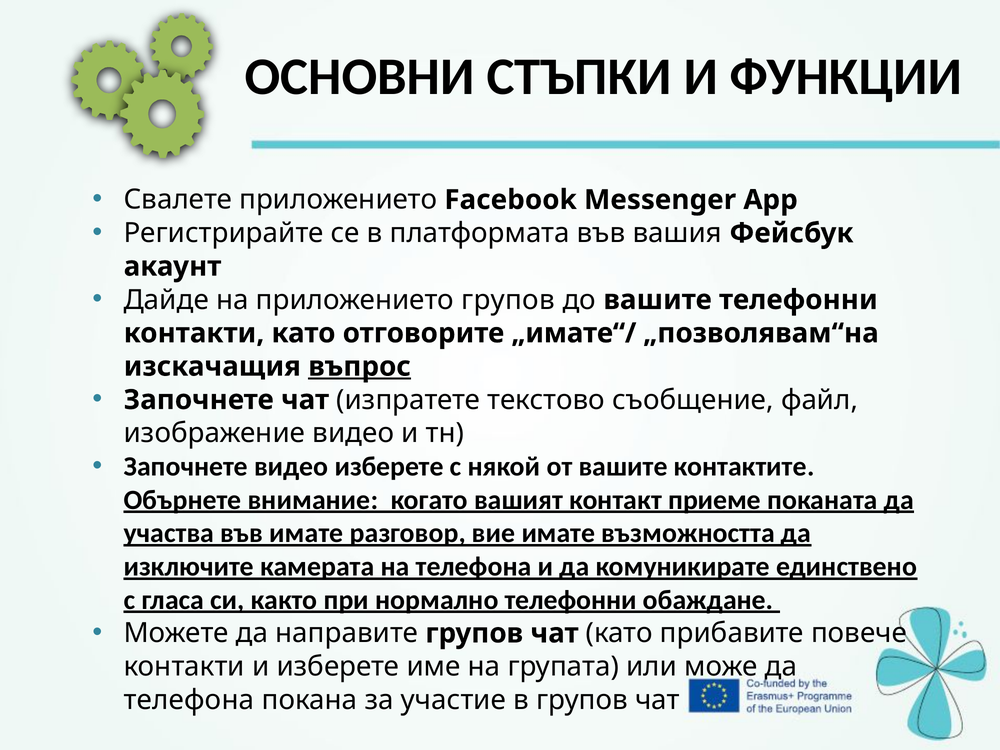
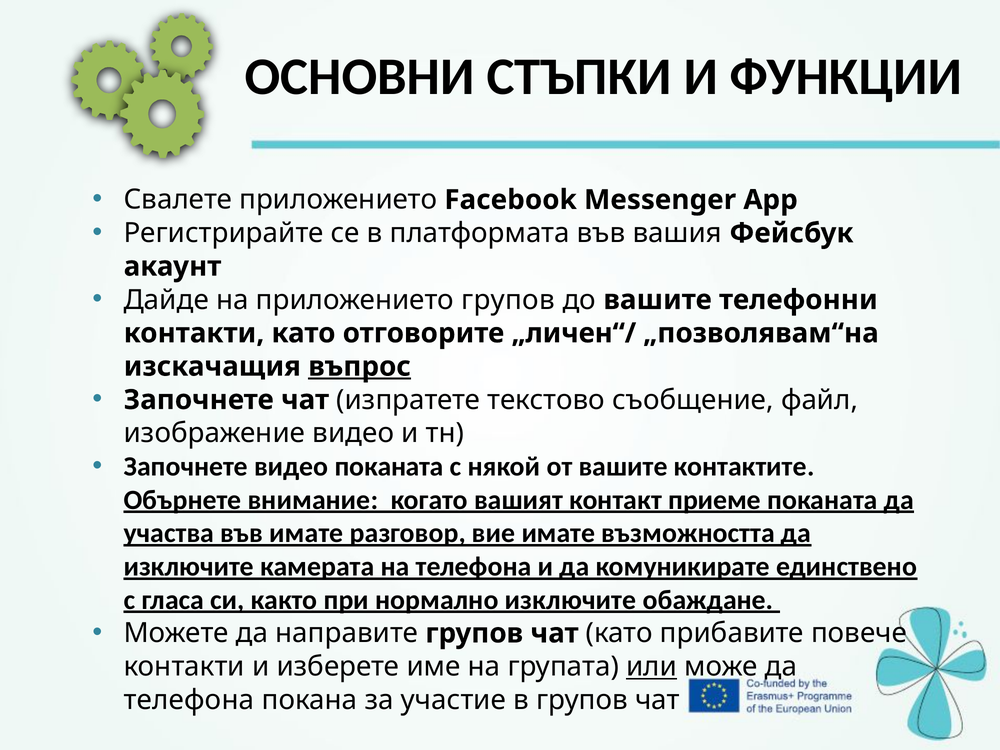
„имате“/: „имате“/ -> „личен“/ (574, 333)
видео изберете: изберете -> поканата (389, 467)
нормално телефонни: телефонни -> изключите (571, 600)
или underline: none -> present (652, 667)
